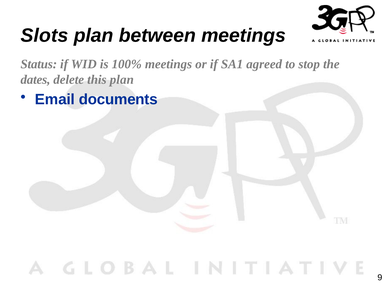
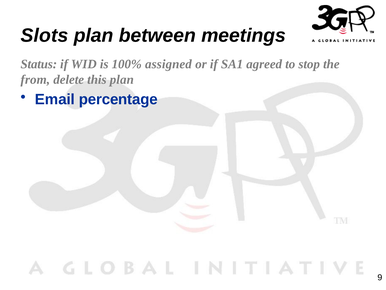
100% meetings: meetings -> assigned (168, 64)
dates: dates -> from (35, 79)
documents: documents -> percentage (118, 99)
